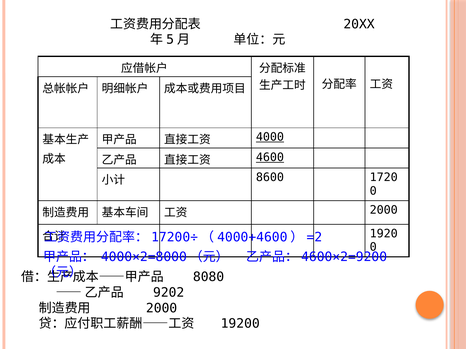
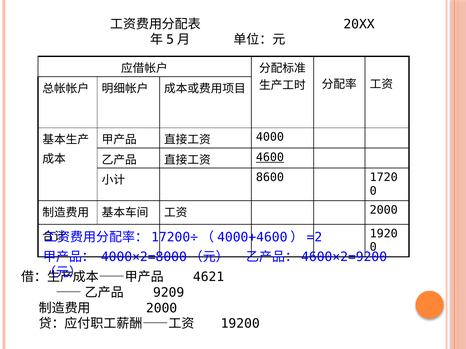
4000 underline: present -> none (270, 137)
8080: 8080 -> 4621 (209, 277)
9202: 9202 -> 9209 (169, 293)
